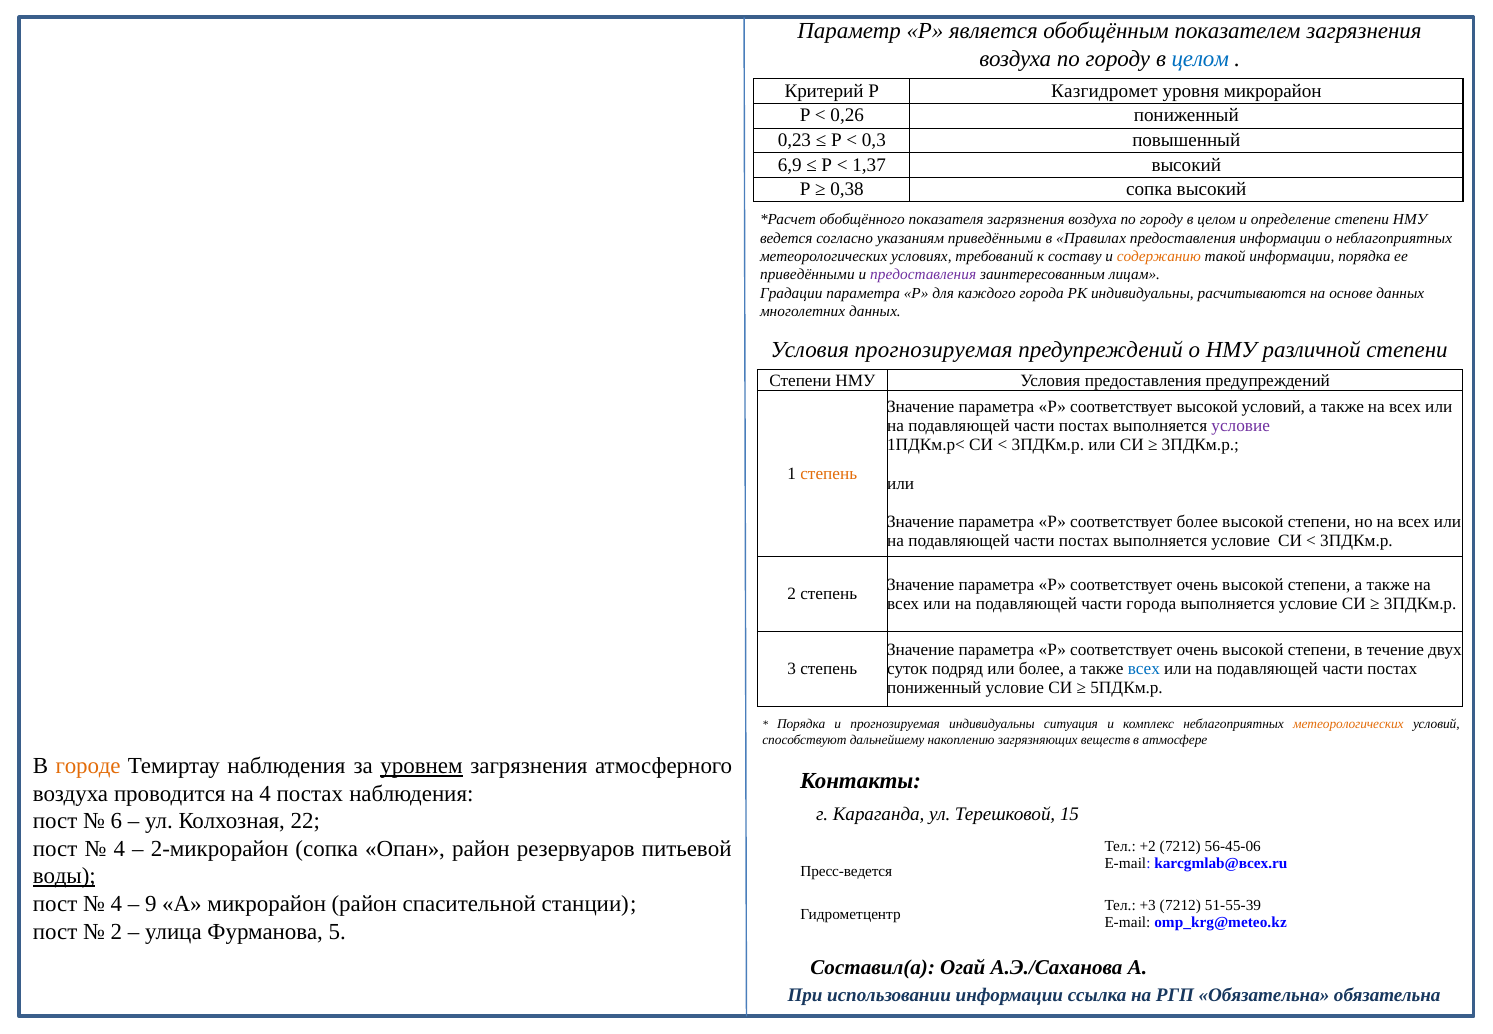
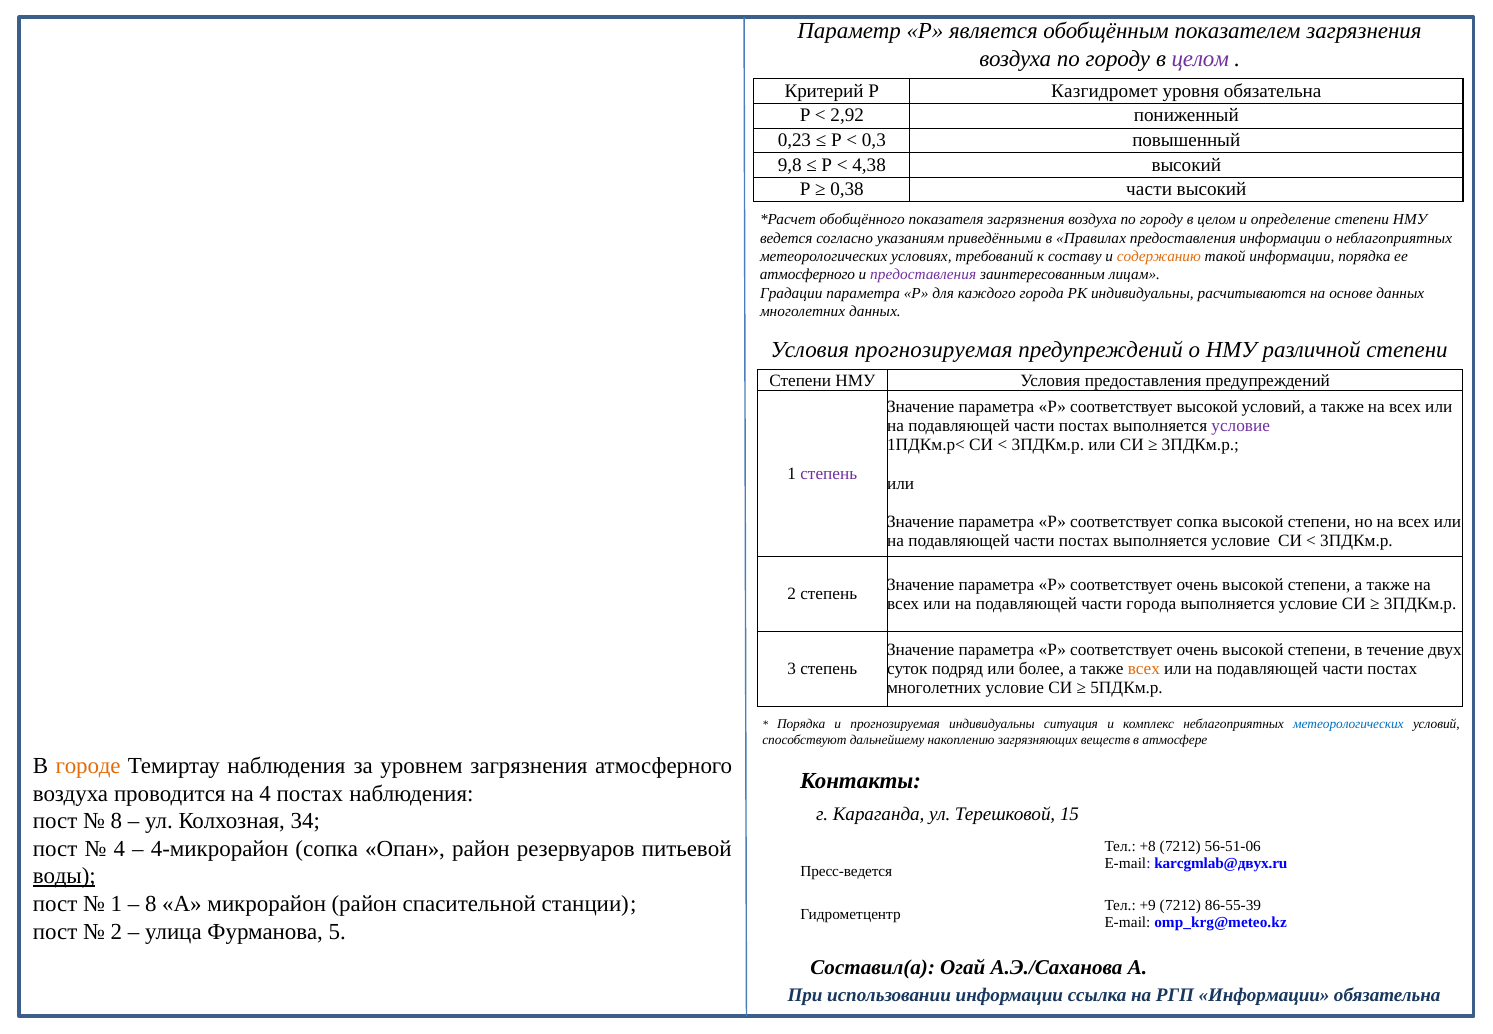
целом colour: blue -> purple (1200, 59)
уровня микрорайон: микрорайон -> обязательна (1273, 91)
0,26: 0,26 -> 2,92 (847, 115)
6,9: 6,9 -> 9,8 (790, 165)
1,37: 1,37 -> 4,38 (869, 165)
0,38 сопка: сопка -> части (1149, 189)
приведёнными: приведёнными -> атмосферного (807, 275)
степень colour: orange -> purple (829, 474)
соответствует более: более -> сопка (1197, 521)
всех colour: blue -> orange (1144, 669)
пониженный: пониженный -> многолетних (934, 688)
метеорологических colour: orange -> blue (1348, 724)
уровнем underline: present -> none (422, 766)
6: 6 -> 8 (116, 821)
22: 22 -> 34 (305, 821)
2-микрорайон: 2-микрорайон -> 4-микрорайон (220, 848)
+2: +2 -> +8 (1148, 846)
56-45-06: 56-45-06 -> 56-51-06 (1233, 846)
karcgmlab@всех.ru: karcgmlab@всех.ru -> karcgmlab@двух.ru (1221, 863)
4: 4 -> 1 (116, 904)
9: 9 -> 8 (151, 904)
+3: +3 -> +9 (1148, 906)
51-55-39: 51-55-39 -> 86-55-39 (1233, 906)
РГП Обязательна: Обязательна -> Информации (1264, 995)
